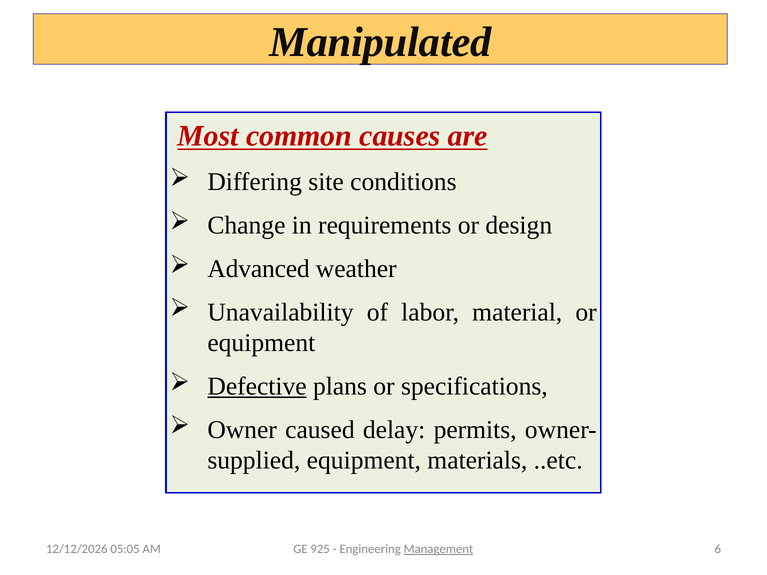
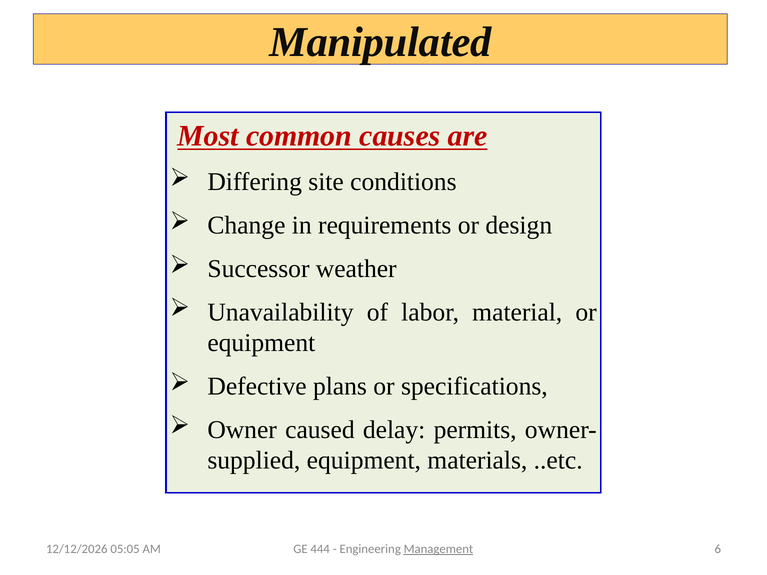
Advanced: Advanced -> Successor (258, 269)
Defective underline: present -> none (257, 386)
925: 925 -> 444 (320, 549)
